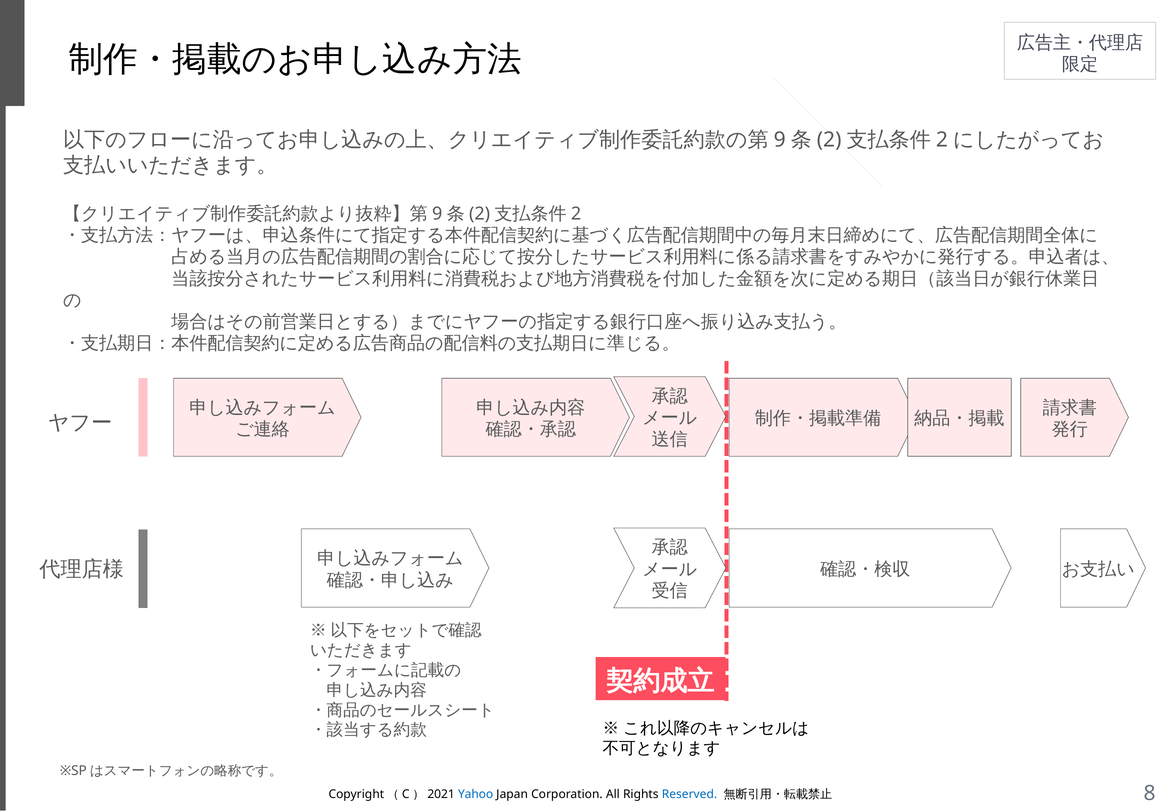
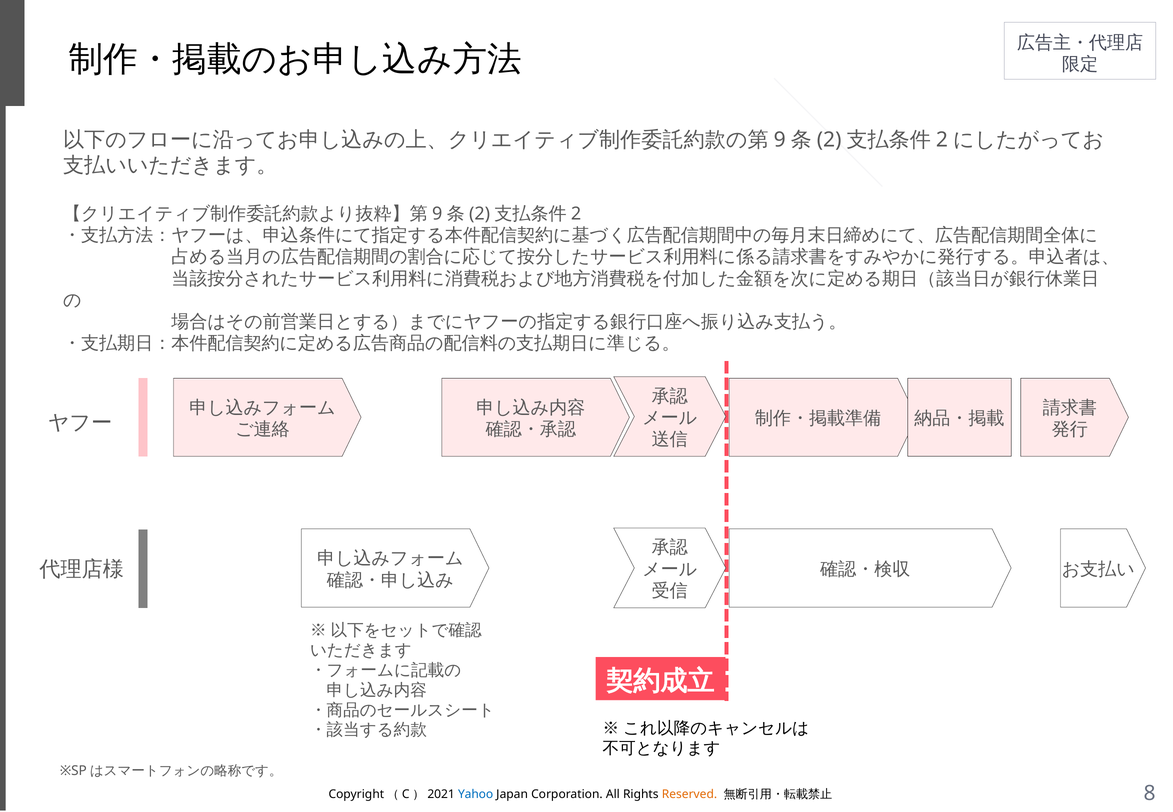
Reserved colour: blue -> orange (689, 795)
